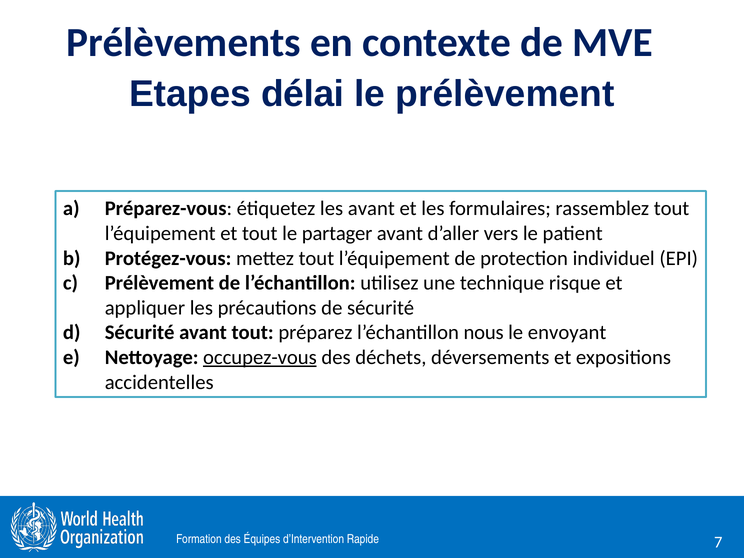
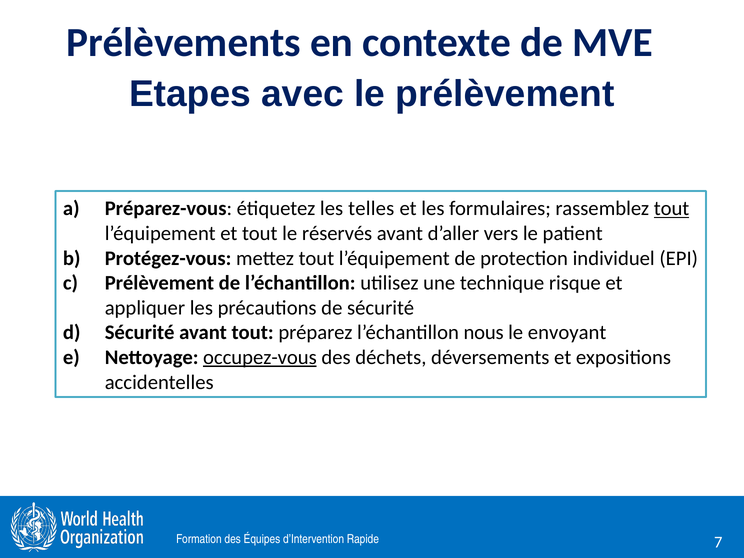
délai: délai -> avec (303, 94)
les avant: avant -> telles (371, 209)
tout underline: none -> present (672, 209)
partager: partager -> réservés (337, 233)
